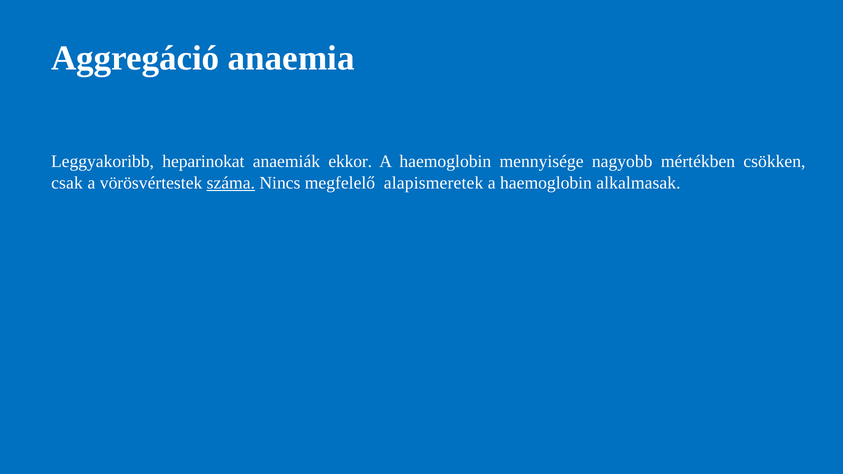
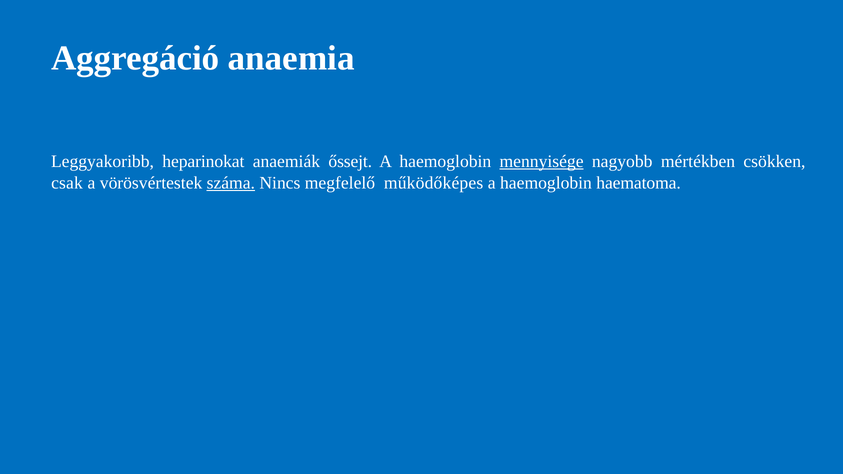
ekkor: ekkor -> őssejt (350, 162)
mennyisége underline: none -> present (542, 162)
alapismeretek: alapismeretek -> működőképes (434, 183)
alkalmasak: alkalmasak -> haematoma (639, 183)
